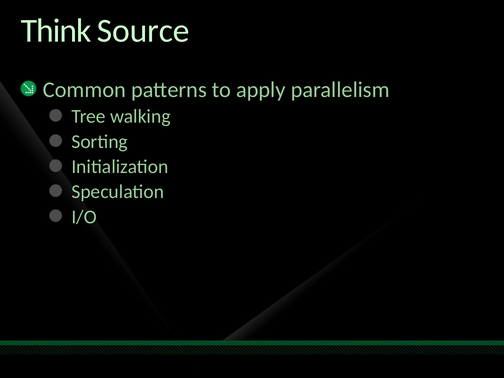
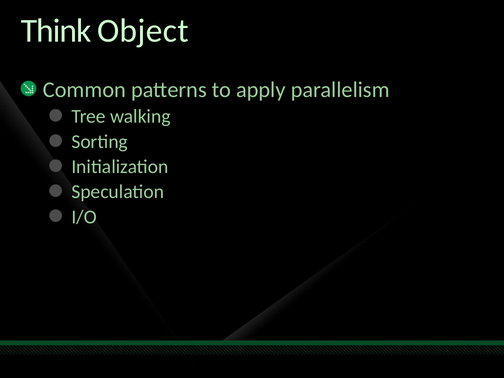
Source: Source -> Object (143, 31)
